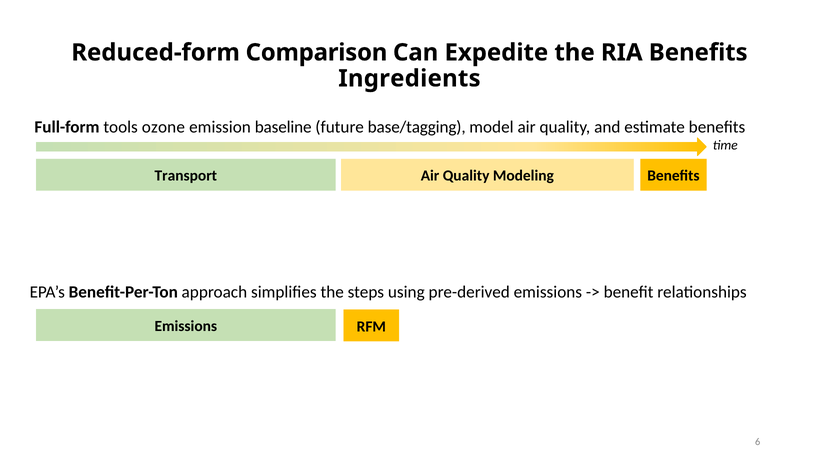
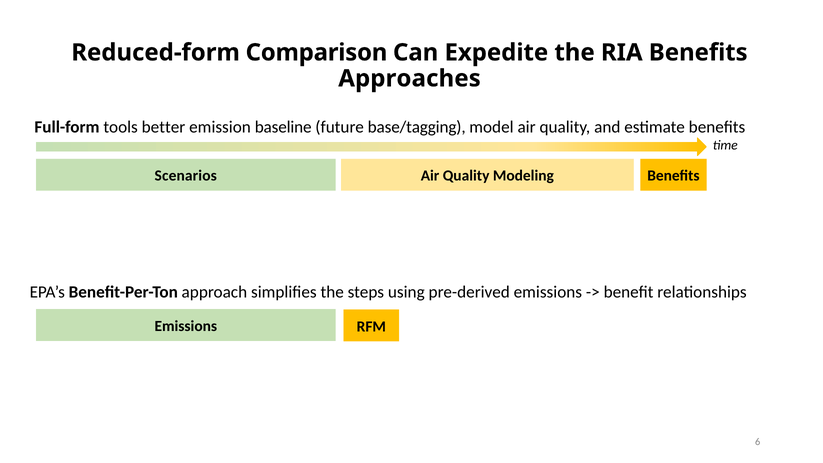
Ingredients: Ingredients -> Approaches (410, 78)
ozone: ozone -> better (163, 127)
Transport: Transport -> Scenarios (186, 176)
